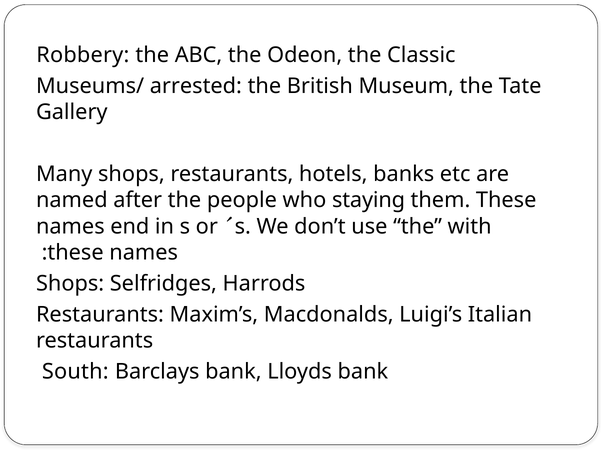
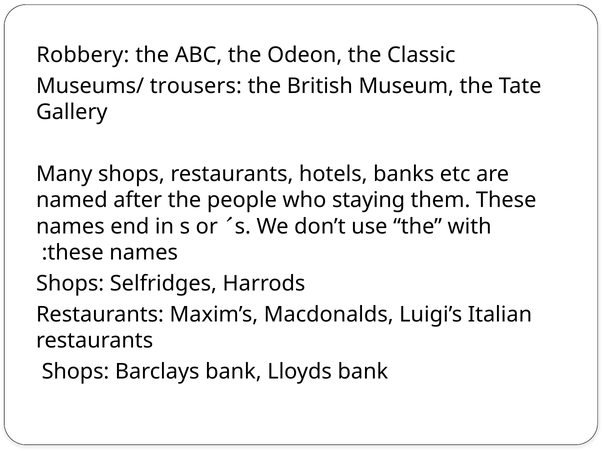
arrested: arrested -> trousers (196, 86)
South: South -> Shops (75, 372)
